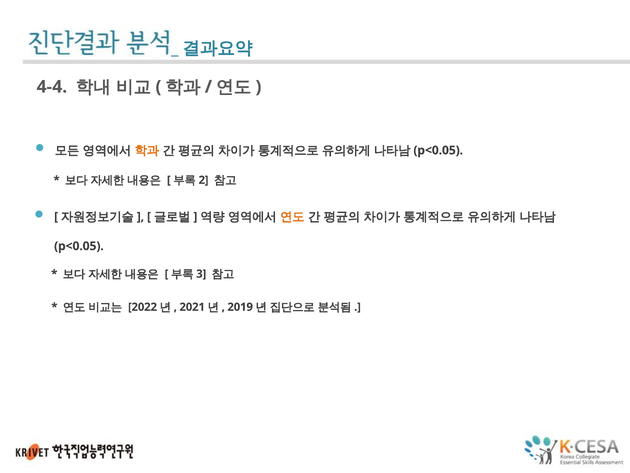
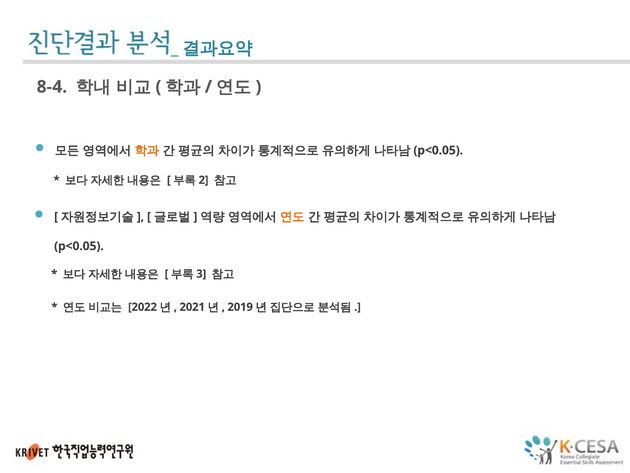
4-4: 4-4 -> 8-4 (52, 87)
